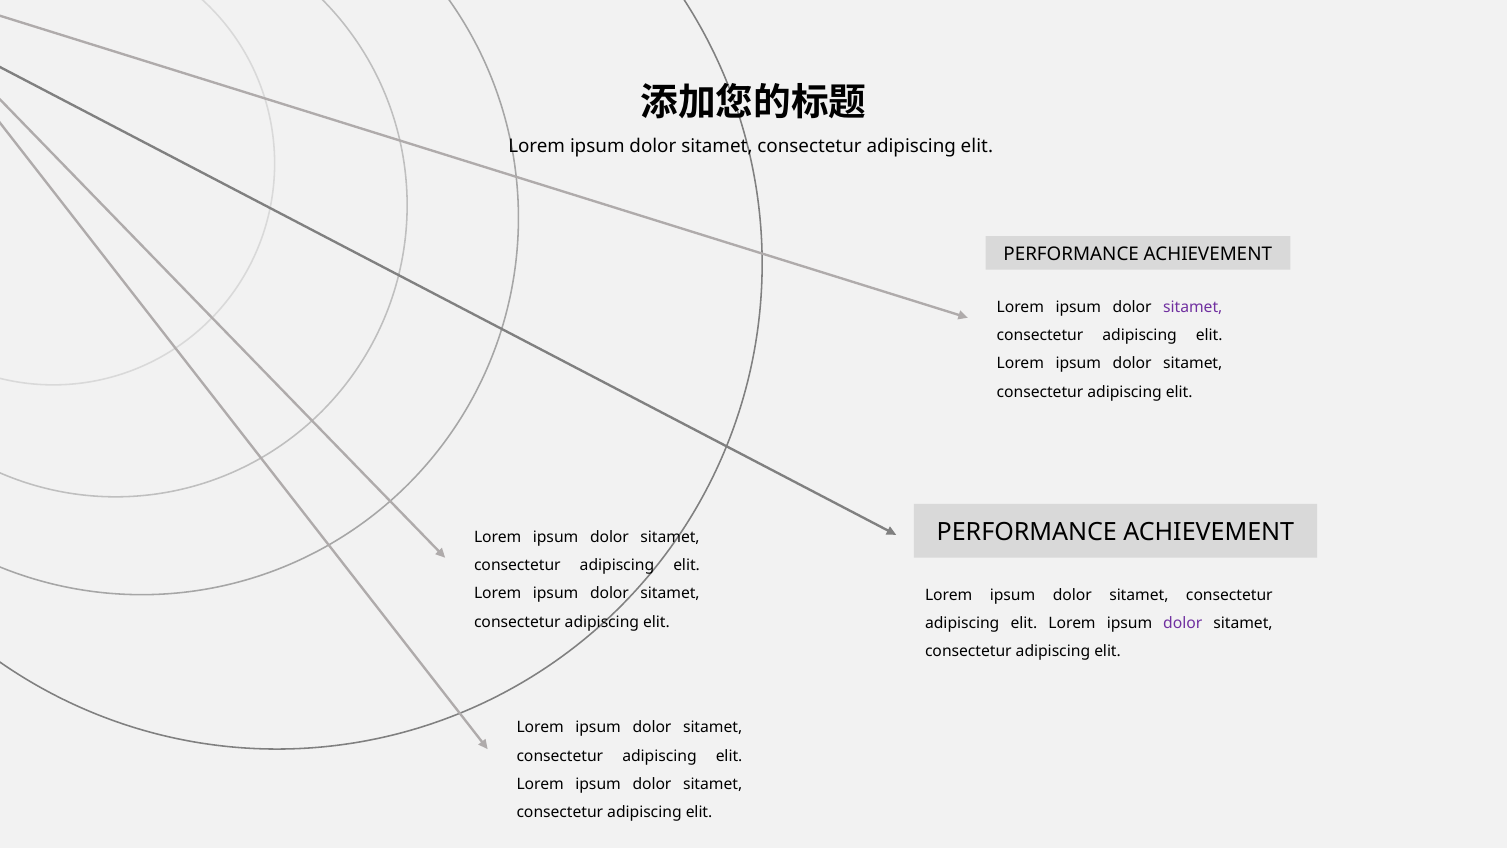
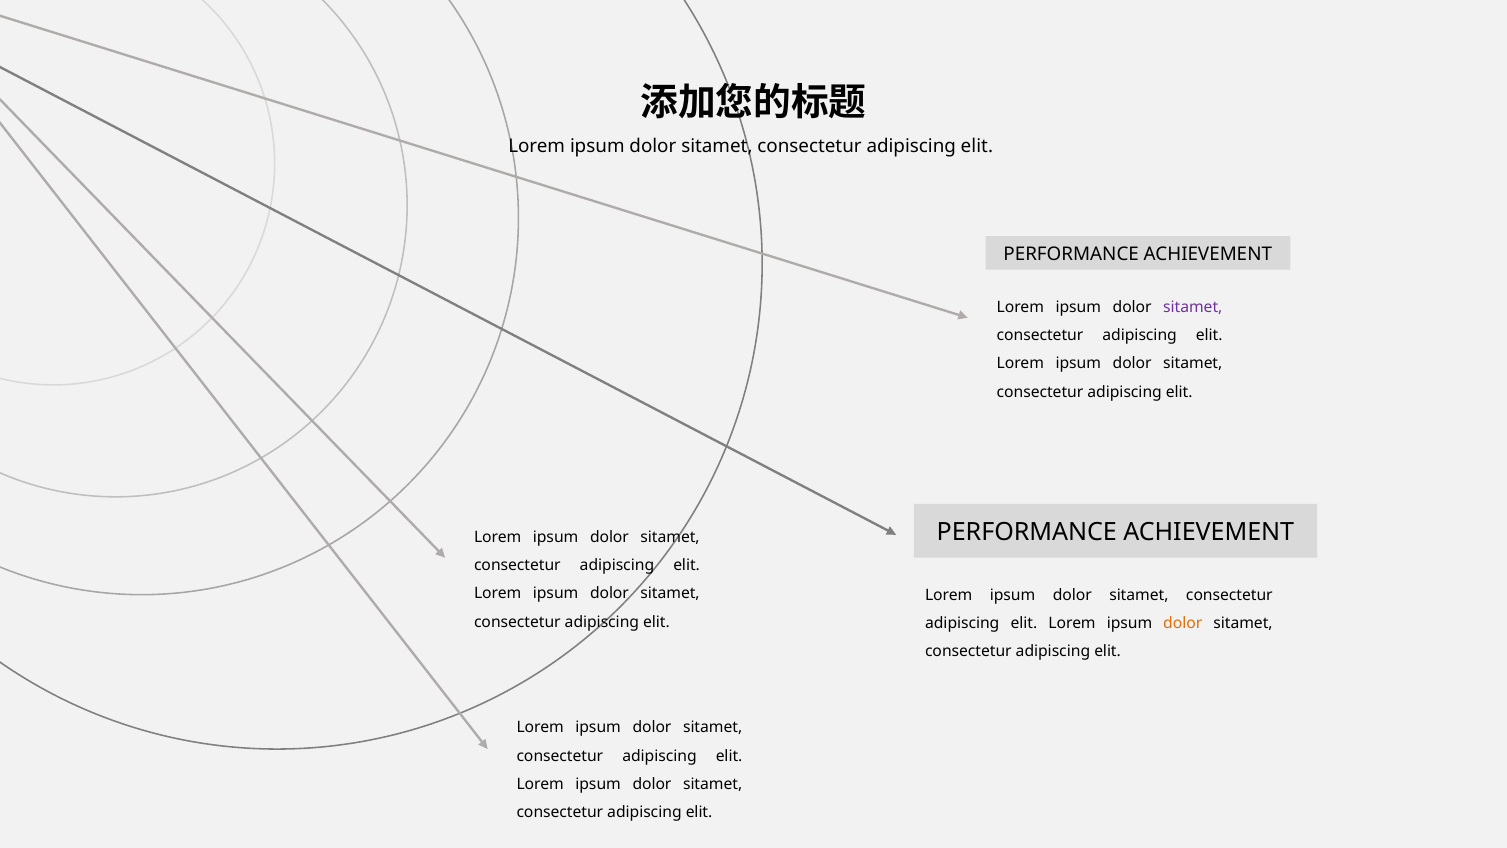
dolor colour: purple -> orange (1183, 623)
